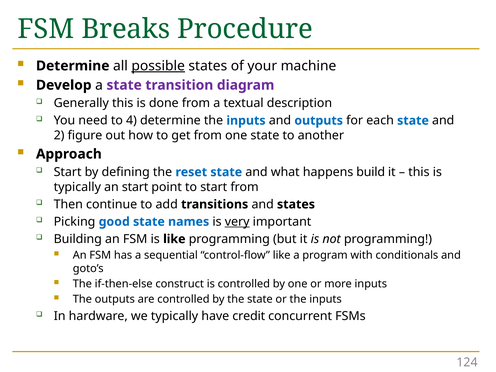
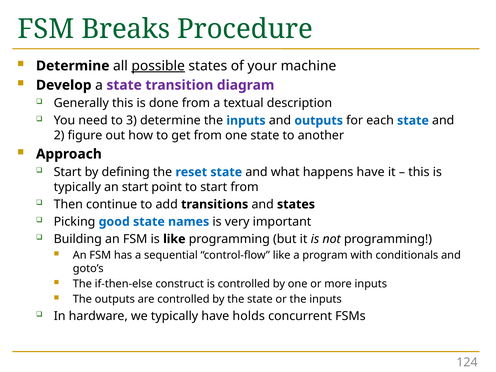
4: 4 -> 3 (131, 121)
happens build: build -> have (371, 172)
very underline: present -> none (237, 222)
credit: credit -> holds (249, 316)
